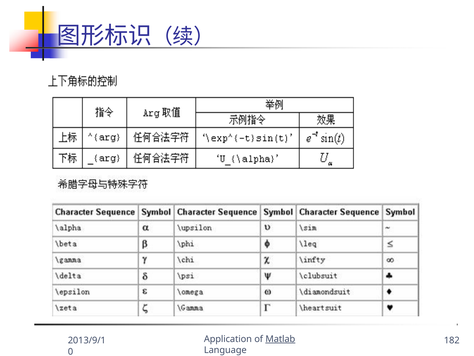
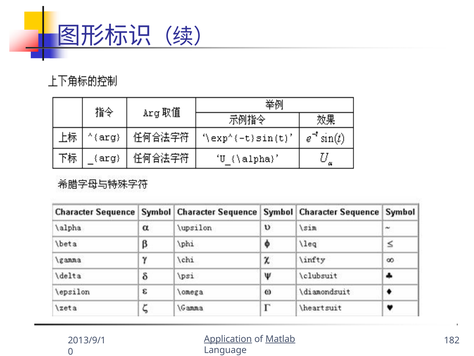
Application underline: none -> present (228, 339)
